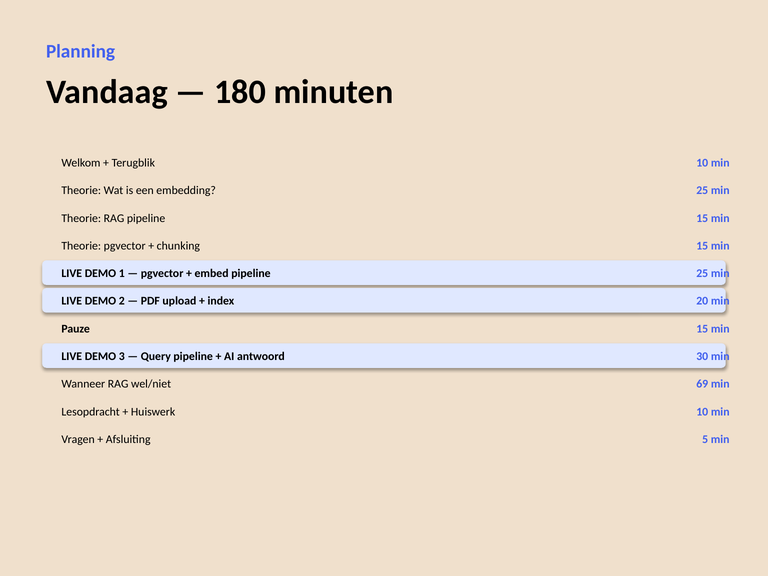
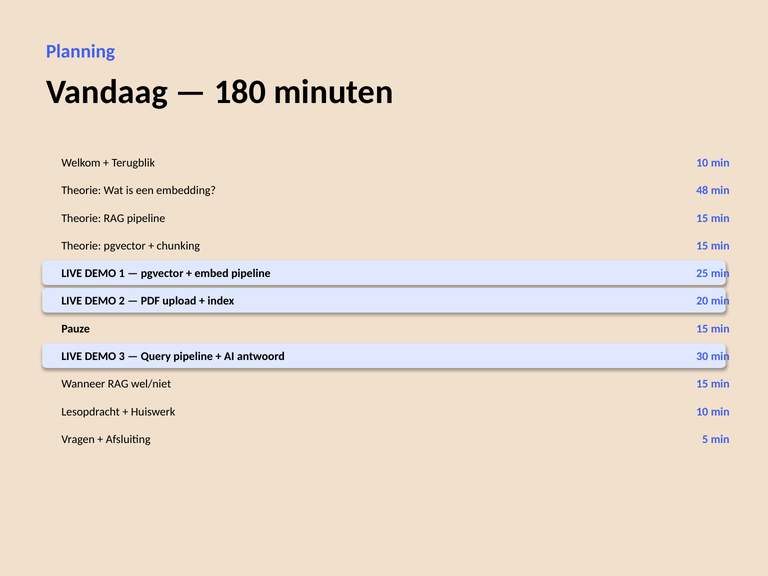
embedding 25: 25 -> 48 (702, 190)
wel/niet 69: 69 -> 15 (702, 384)
